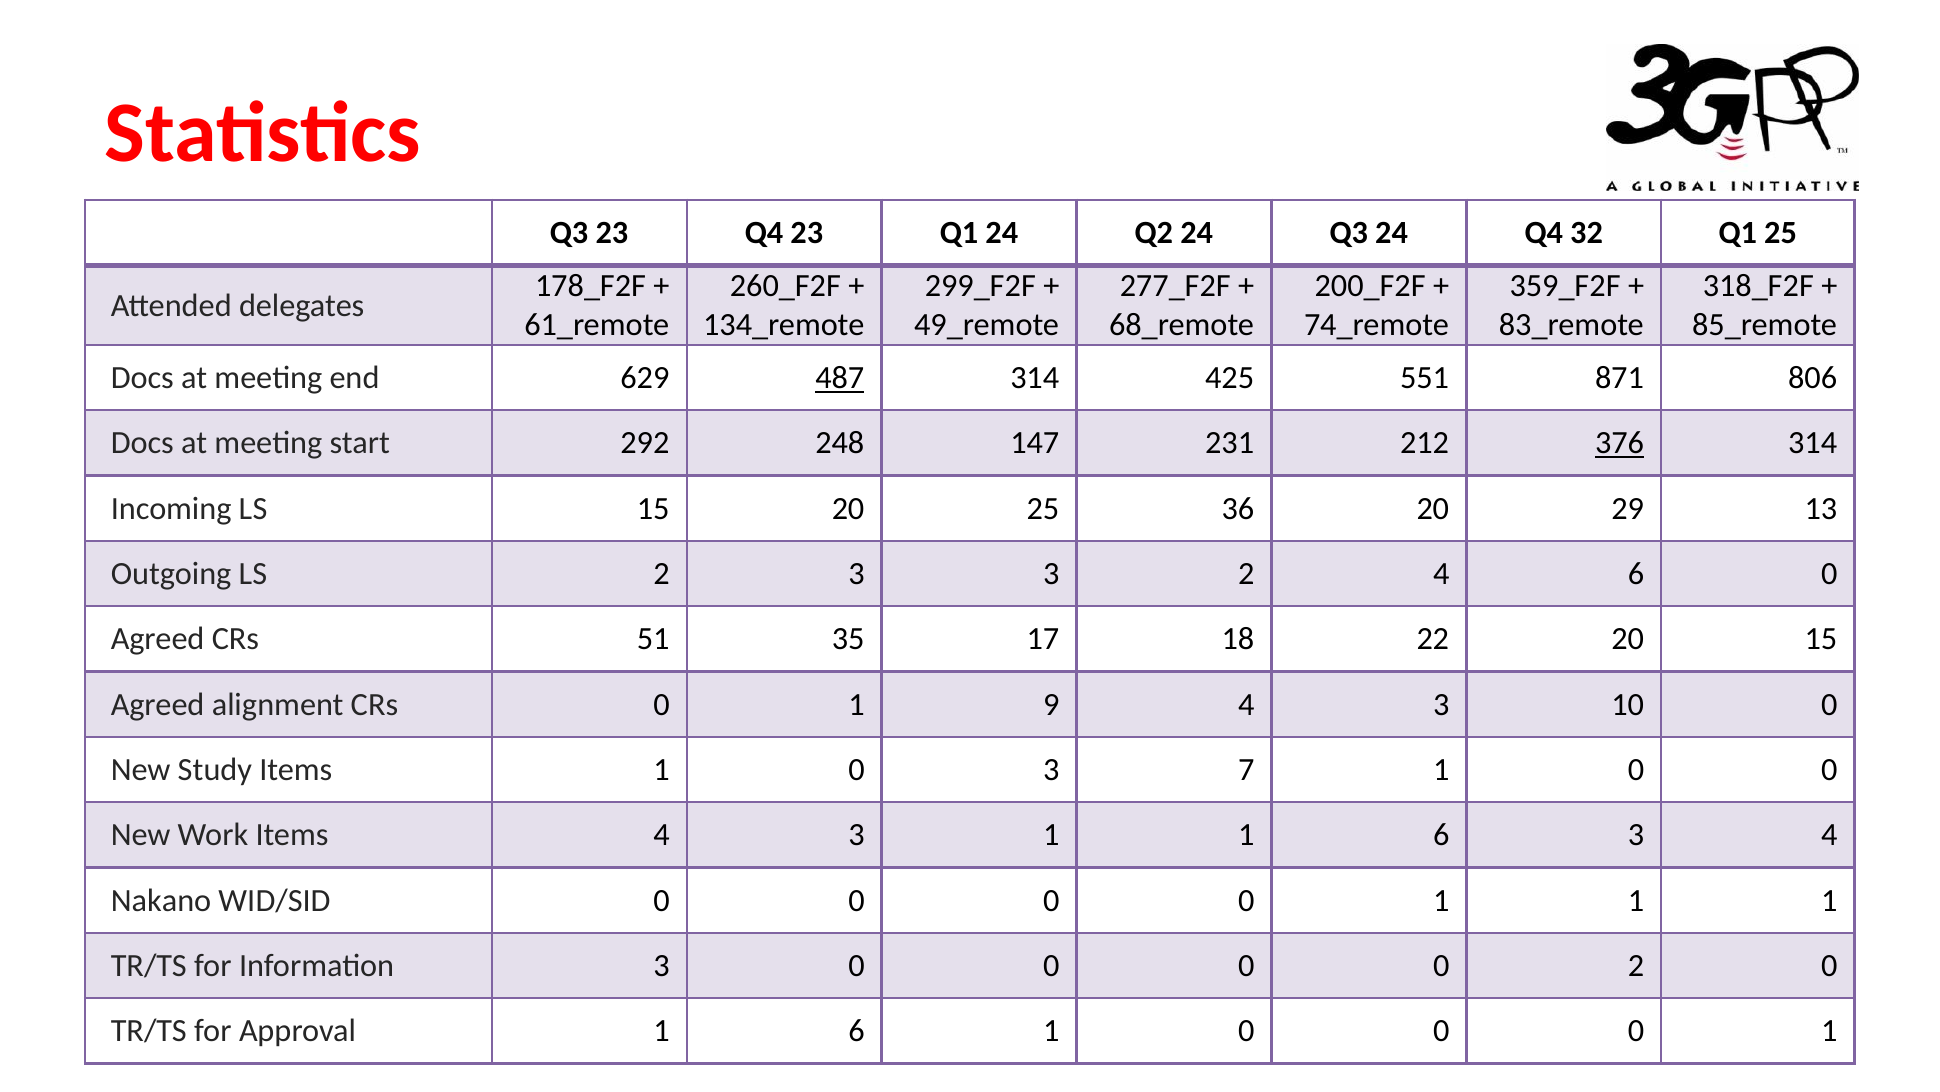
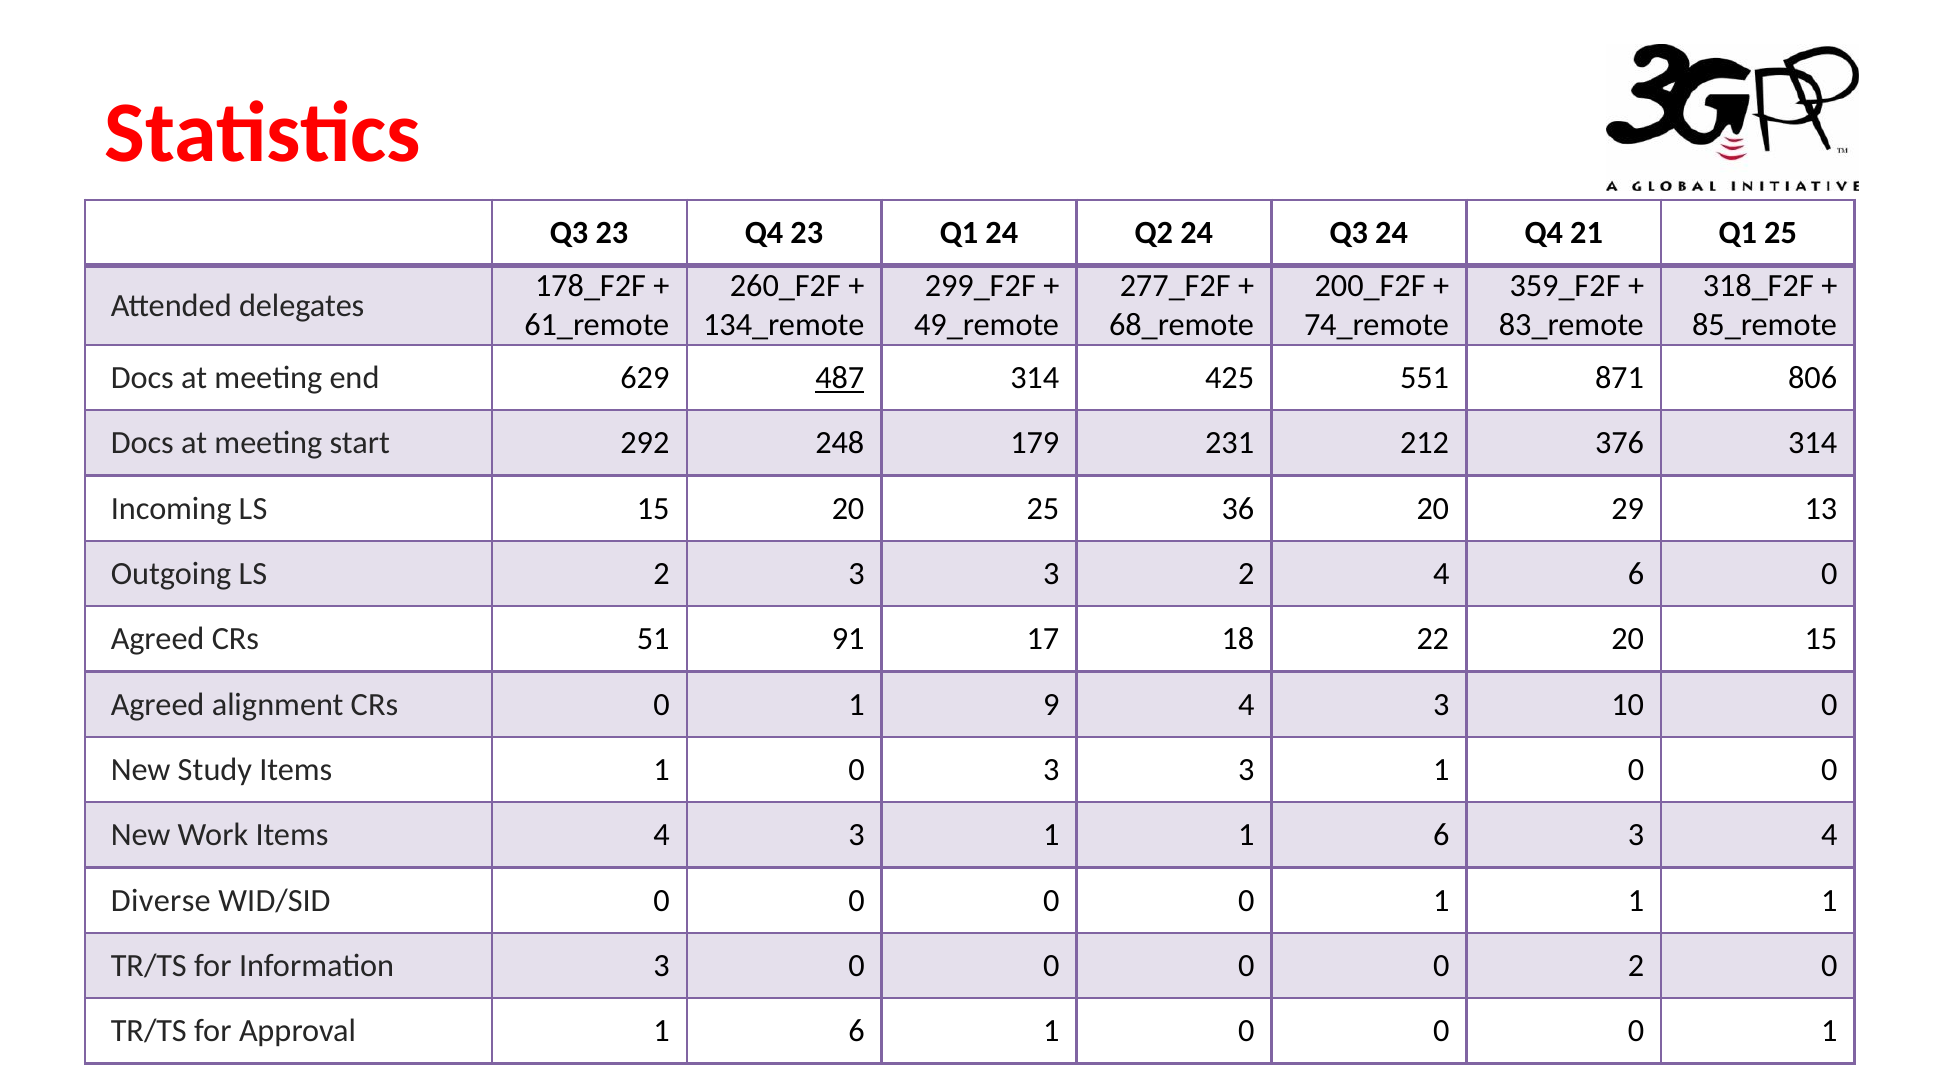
32: 32 -> 21 (1586, 233)
147: 147 -> 179 (1035, 443)
376 underline: present -> none (1620, 443)
35: 35 -> 91 (848, 639)
0 3 7: 7 -> 3 (1246, 769)
Nakano: Nakano -> Diverse (161, 900)
